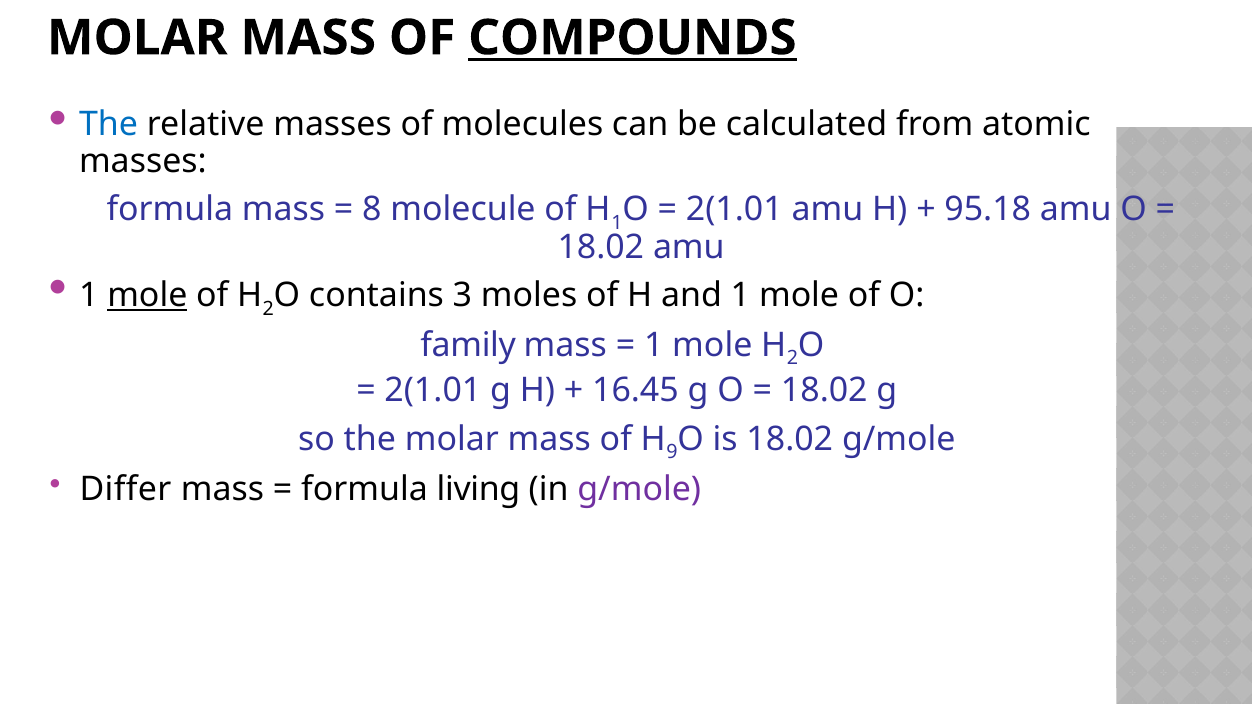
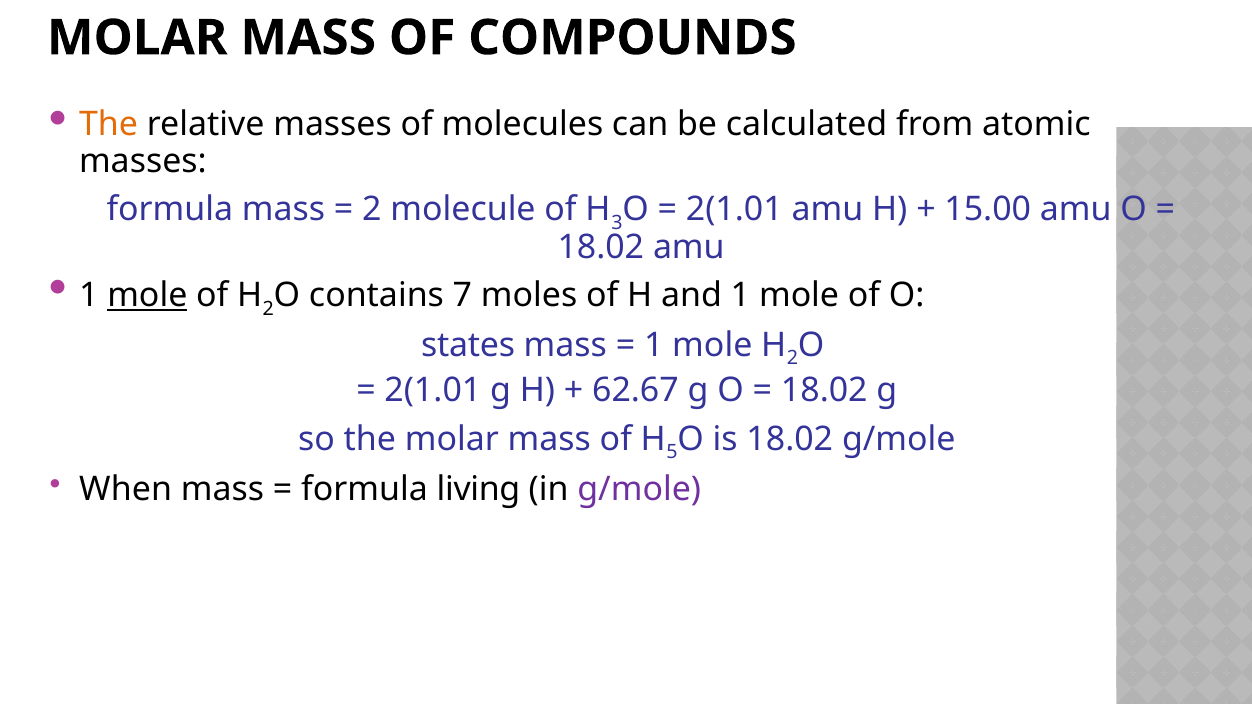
COMPOUNDS underline: present -> none (632, 38)
The colour: blue -> orange (109, 124)
8: 8 -> 2 (372, 210)
H 1: 1 -> 3 (617, 223)
95.18: 95.18 -> 15.00 (988, 210)
3: 3 -> 7 (462, 296)
family: family -> states (468, 345)
16.45: 16.45 -> 62.67 (635, 391)
9: 9 -> 5 (672, 452)
Differ: Differ -> When (126, 489)
